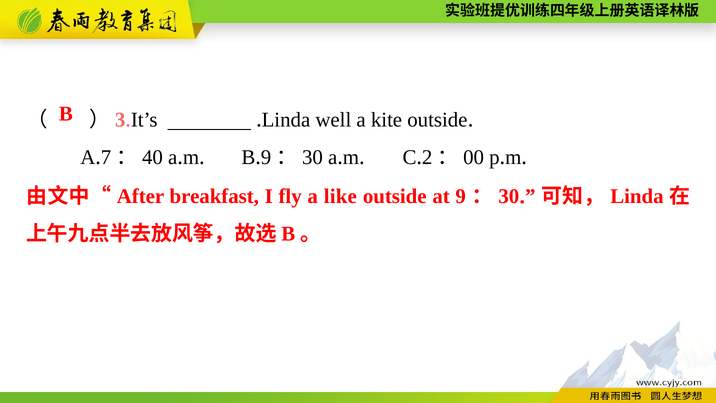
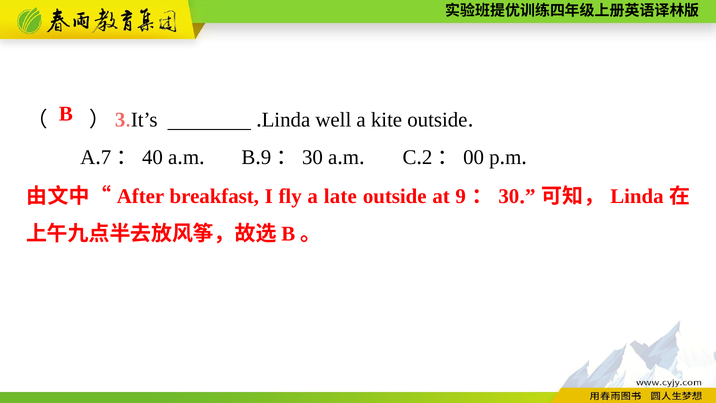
like: like -> late (340, 196)
